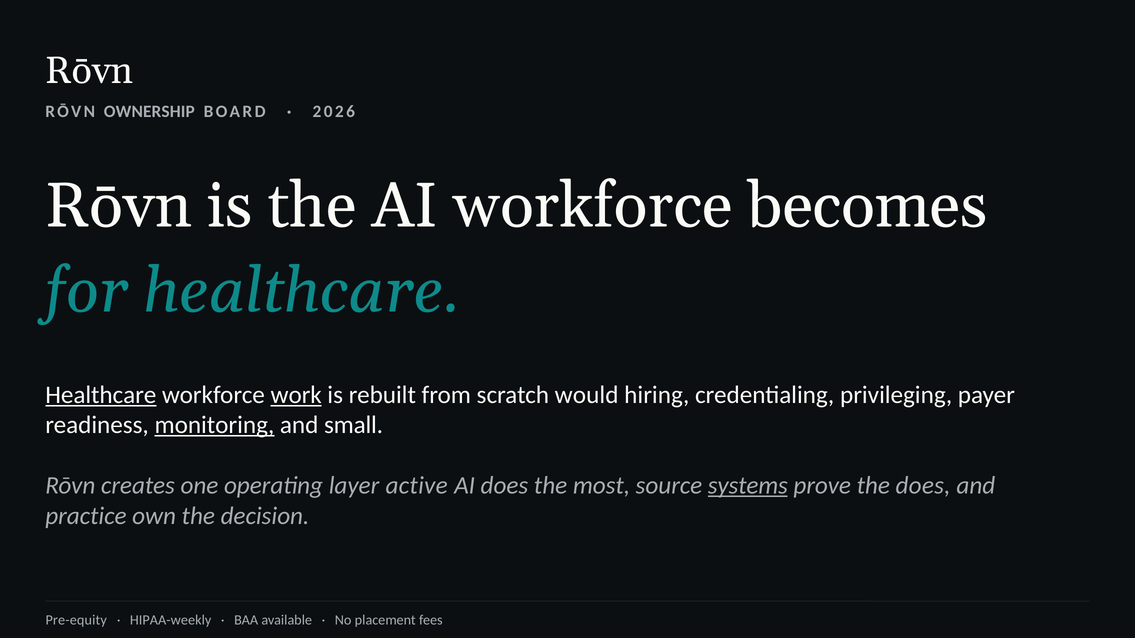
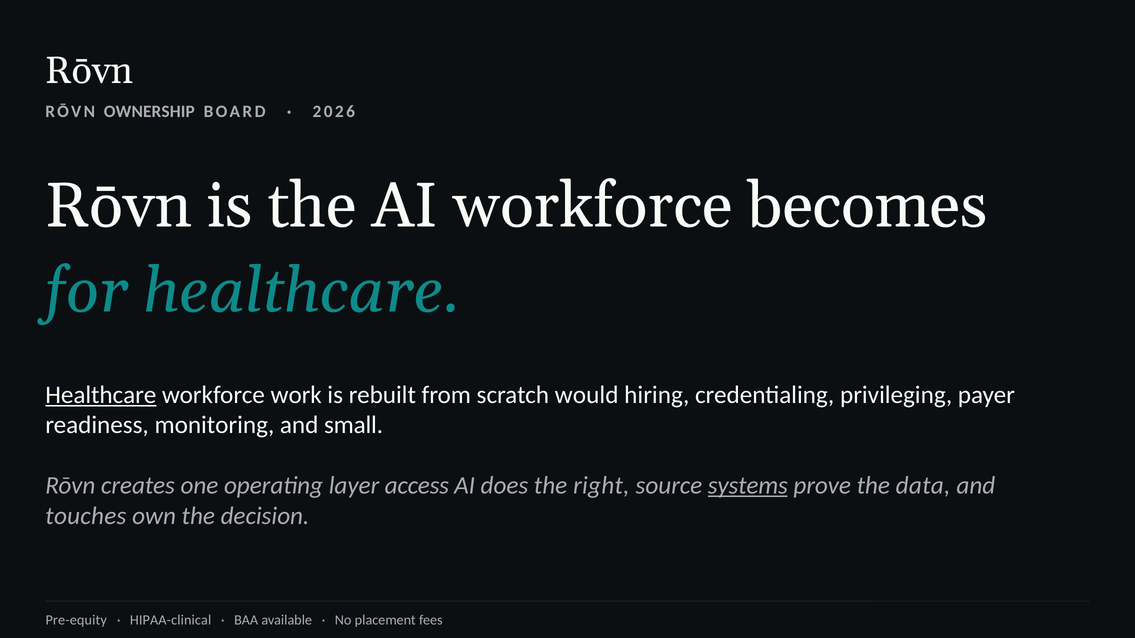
work underline: present -> none (296, 395)
monitoring underline: present -> none (214, 425)
active: active -> access (417, 486)
most: most -> right (601, 486)
the does: does -> data (923, 486)
practice: practice -> touches (86, 516)
HIPAA-weekly: HIPAA-weekly -> HIPAA-clinical (171, 621)
